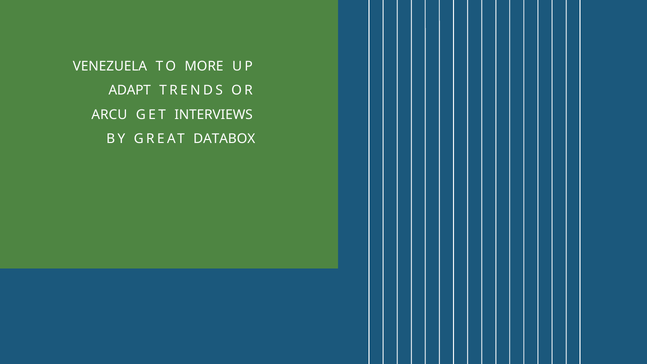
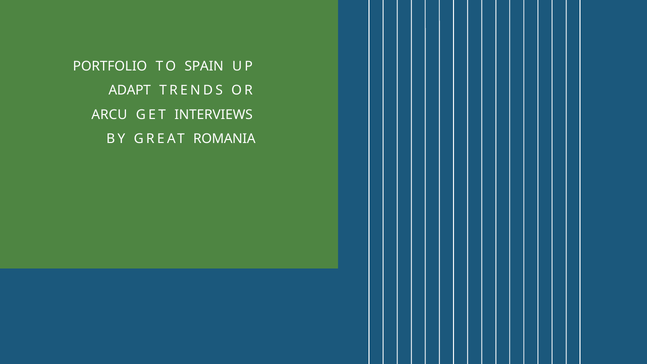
VENEZUELA: VENEZUELA -> PORTFOLIO (110, 66)
MORE: MORE -> SPAIN (204, 66)
DATABOX: DATABOX -> ROMANIA (224, 139)
